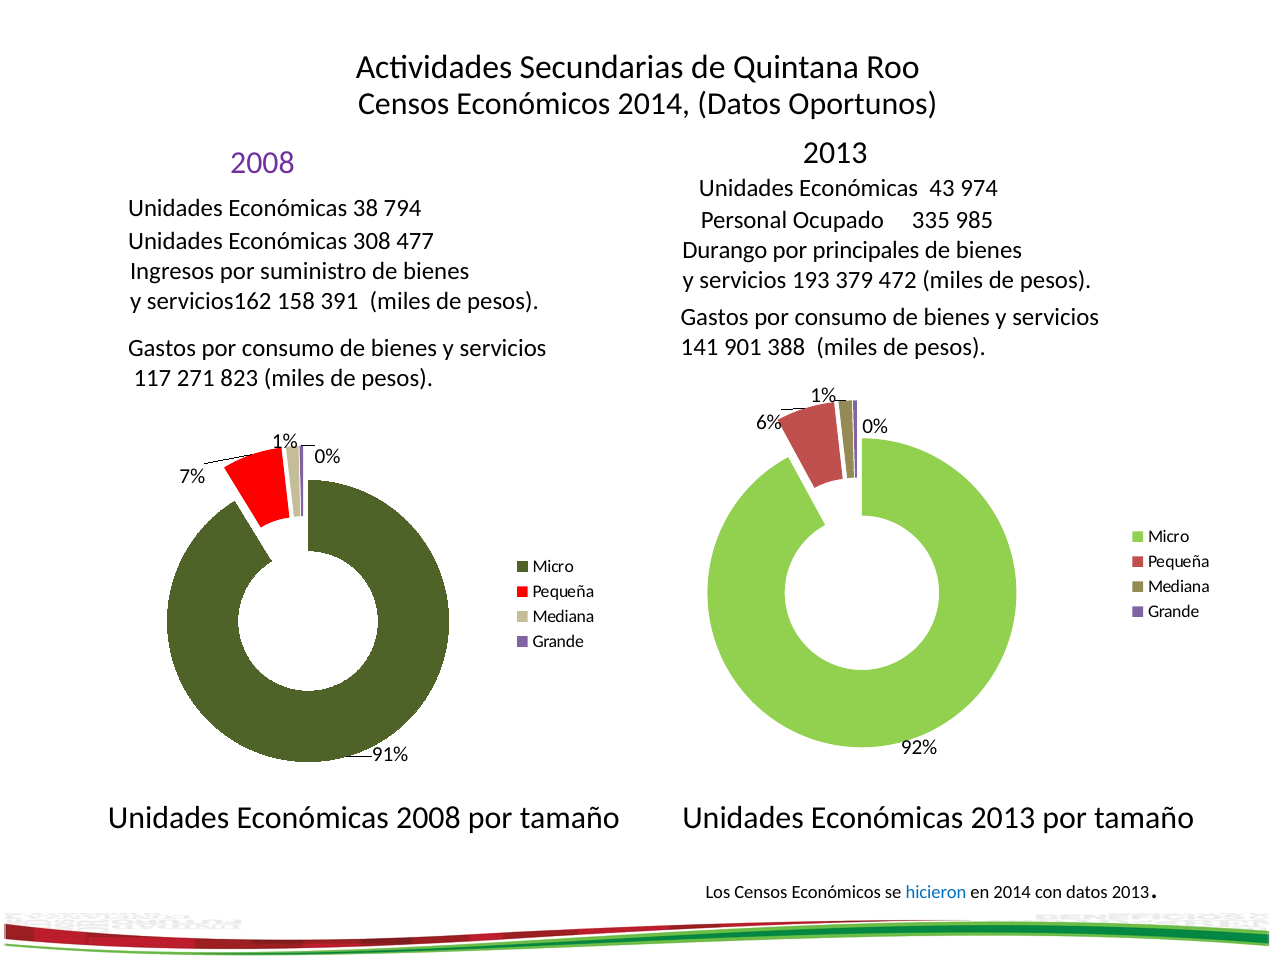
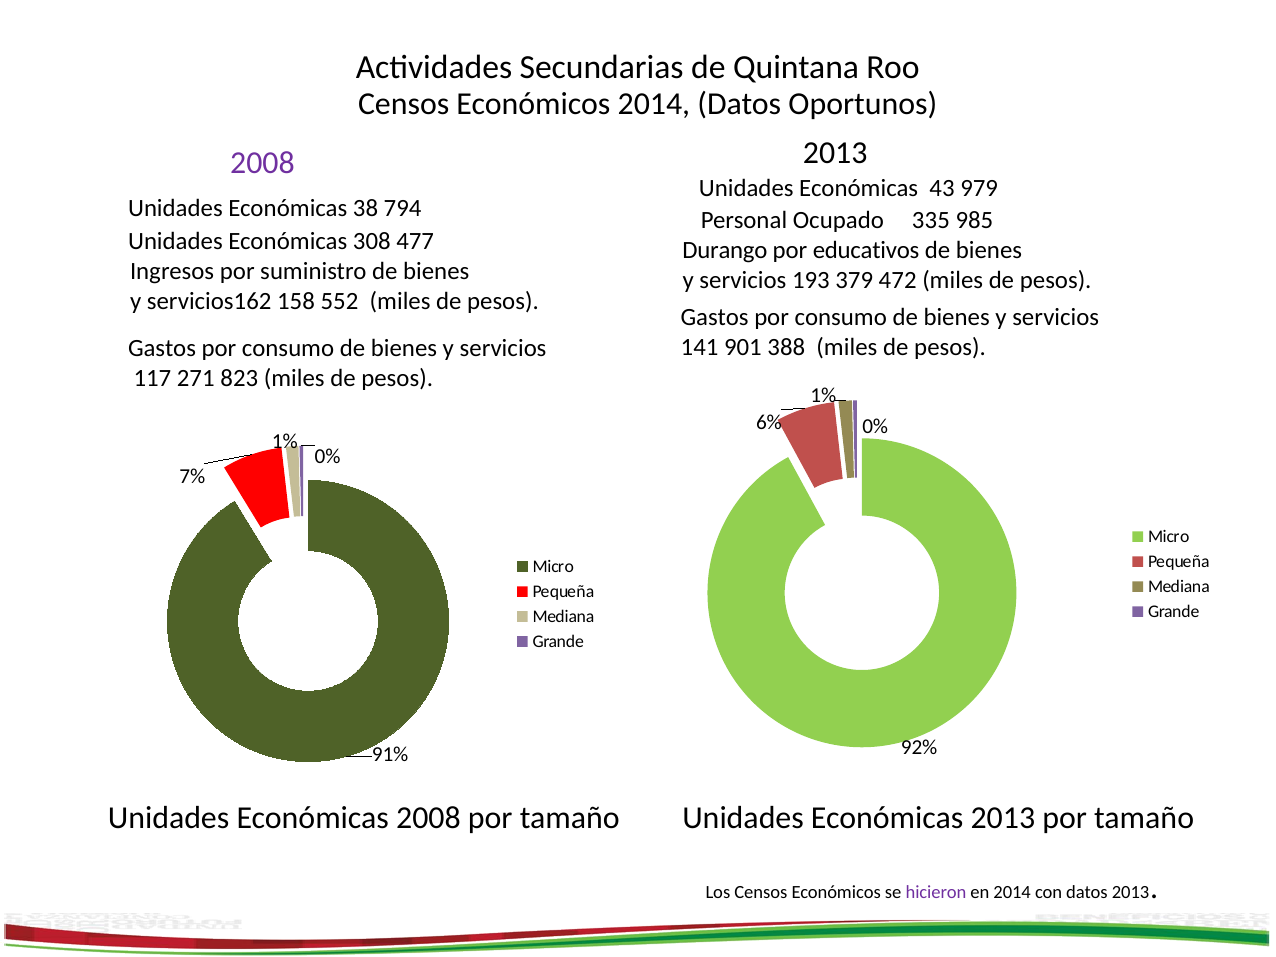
974: 974 -> 979 (979, 188)
principales: principales -> educativos (866, 250)
391: 391 -> 552 (339, 301)
hicieron colour: blue -> purple (936, 892)
